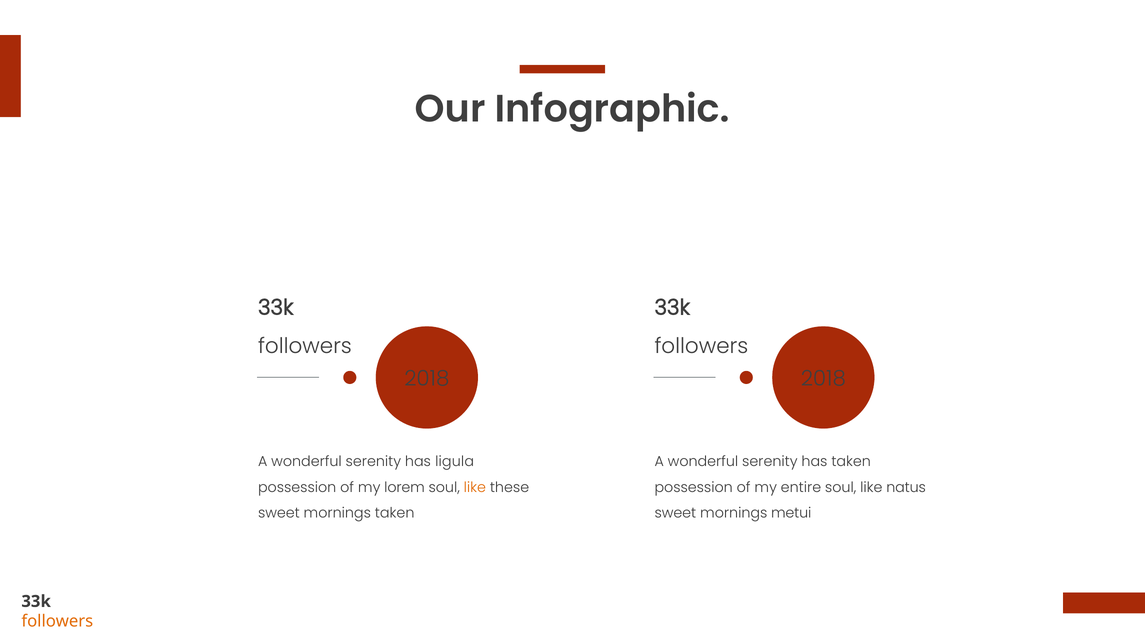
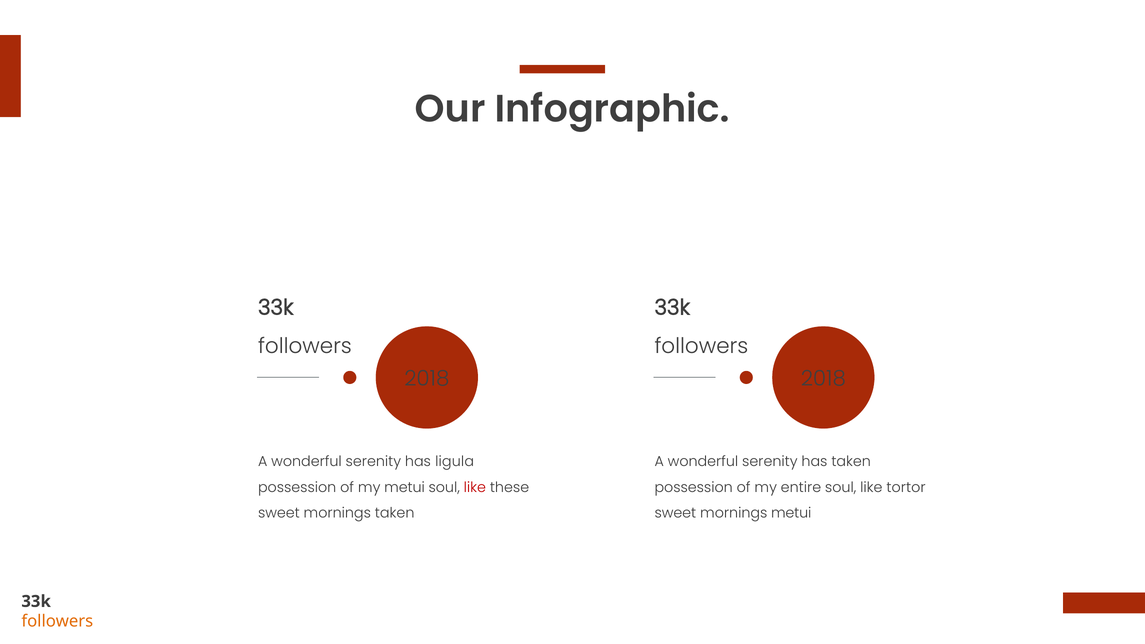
my lorem: lorem -> metui (405, 487)
like colour: orange -> red (475, 487)
natus: natus -> tortor (906, 487)
